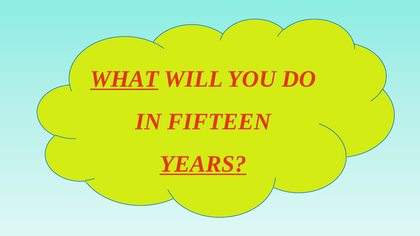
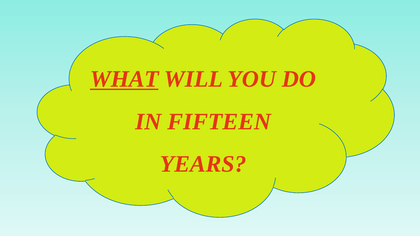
YEARS underline: present -> none (203, 164)
